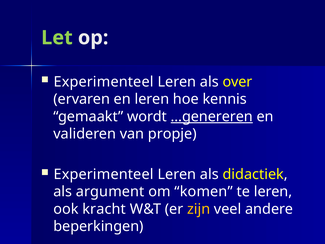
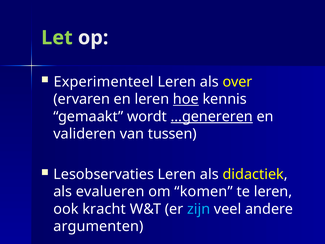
hoe underline: none -> present (186, 99)
propje: propje -> tussen (172, 134)
Experimenteel: Experimenteel -> Lesobservaties (104, 174)
argument: argument -> evalueren (110, 192)
zijn colour: yellow -> light blue (199, 209)
beperkingen: beperkingen -> argumenten (98, 226)
